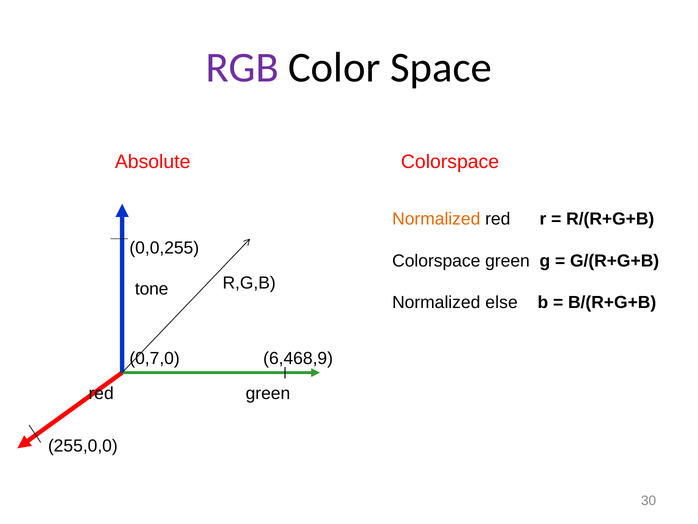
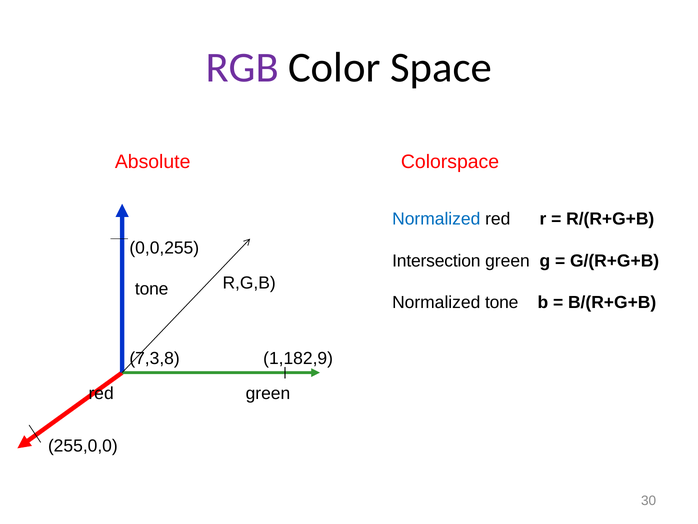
Normalized colour: orange -> blue (436, 219)
Colorspace: Colorspace -> Intersection (436, 261)
Normalized else: else -> tone (502, 302)
0,7,0: 0,7,0 -> 7,3,8 (155, 358)
6,468,9: 6,468,9 -> 1,182,9 (298, 358)
